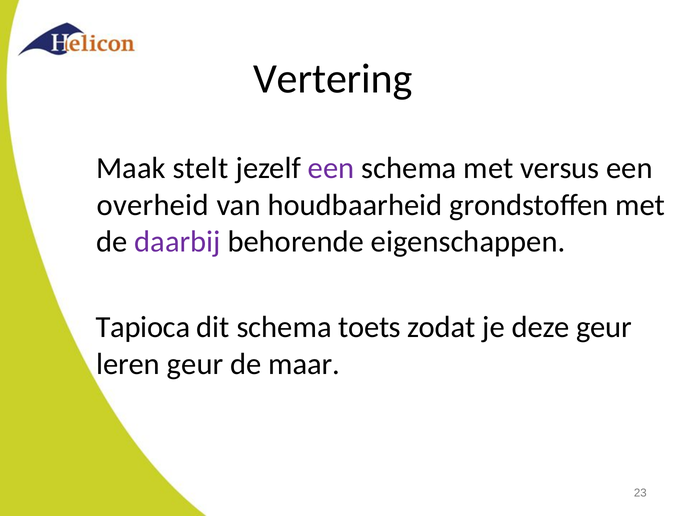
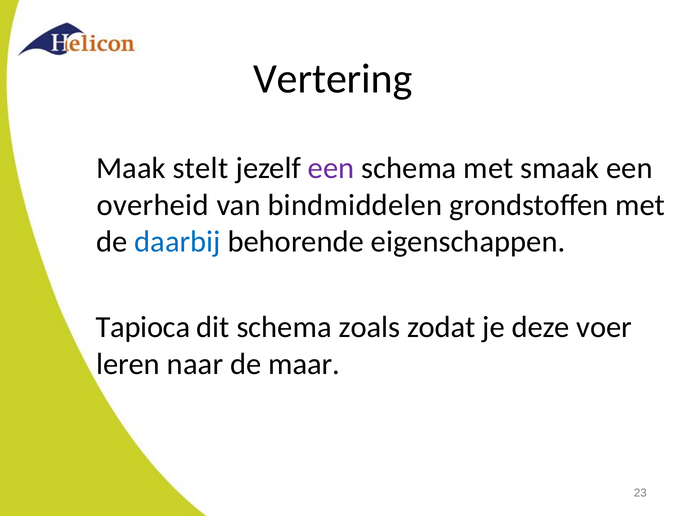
versus: versus -> smaak (560, 168)
houdbaarheid: houdbaarheid -> bindmiddelen (355, 205)
daarbij colour: purple -> blue (178, 242)
toets: toets -> zoals (370, 327)
deze geur: geur -> voer (604, 327)
leren geur: geur -> naar (195, 364)
